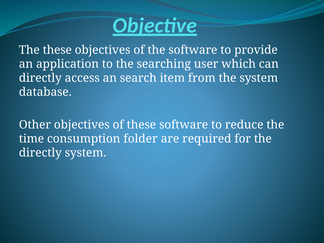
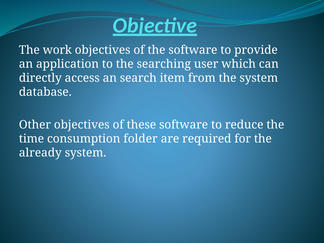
The these: these -> work (57, 50)
directly: directly -> already (40, 153)
